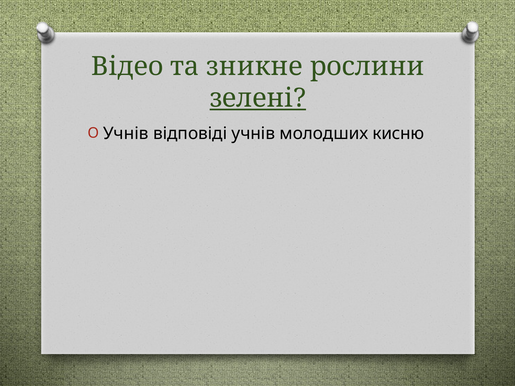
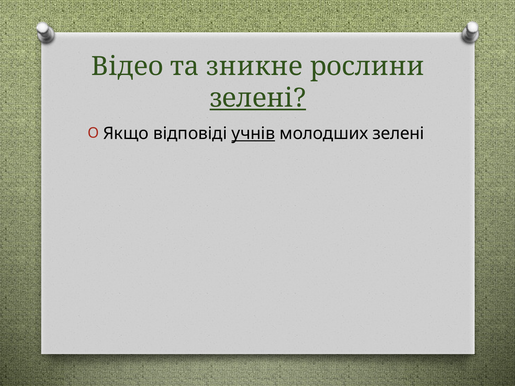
Учнів: Учнів -> Якщо (126, 133)
учнів underline: none -> present (253, 133)
молодших кисню: кисню -> зелені (398, 133)
